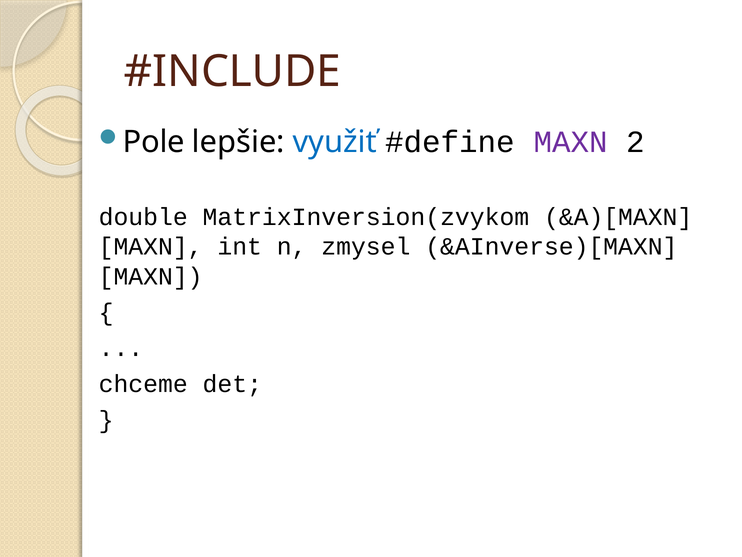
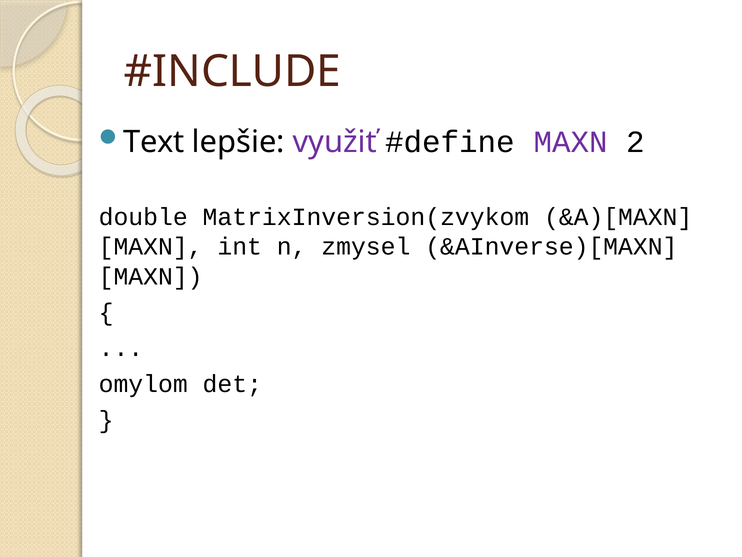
Pole: Pole -> Text (154, 142)
využiť colour: blue -> purple (335, 142)
chceme: chceme -> omylom (143, 384)
